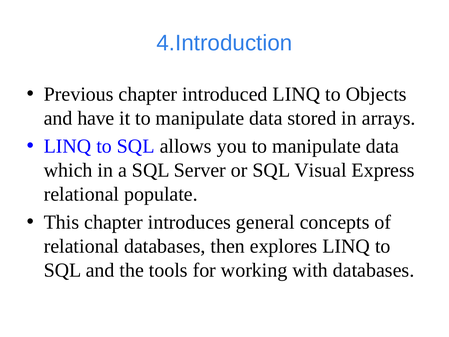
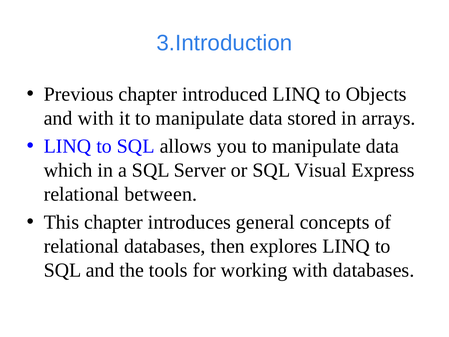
4.Introduction: 4.Introduction -> 3.Introduction (224, 43)
and have: have -> with (96, 118)
populate: populate -> between (161, 194)
